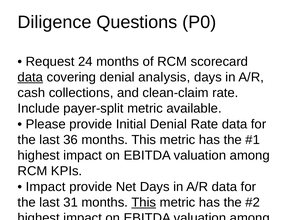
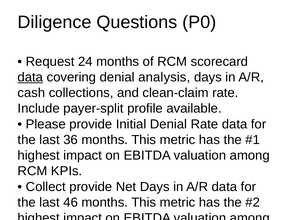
payer-split metric: metric -> profile (145, 109)
Impact: Impact -> Collect (46, 187)
31: 31 -> 46 (71, 203)
This underline: present -> none (144, 203)
